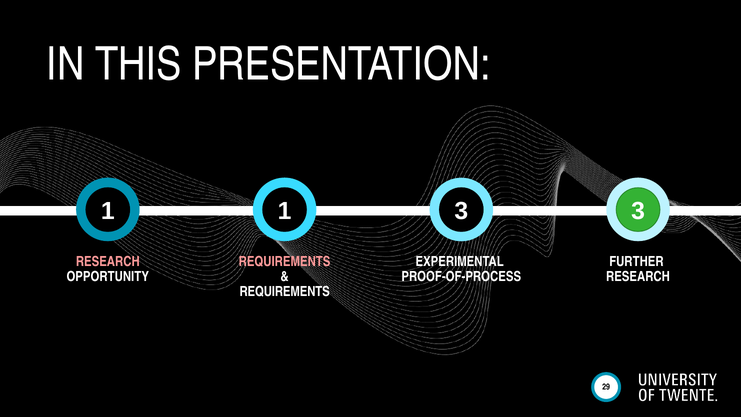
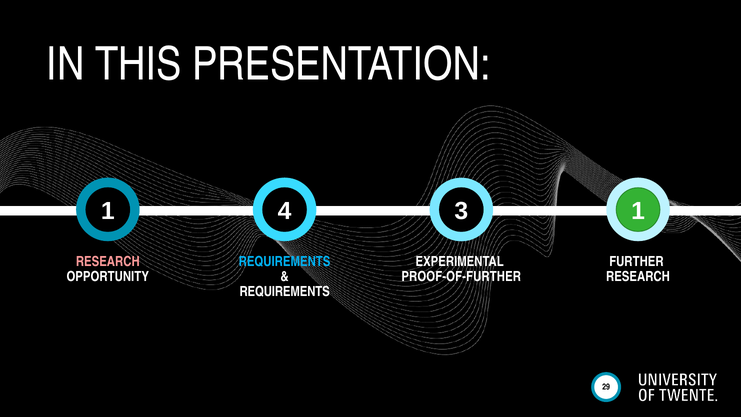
1 1: 1 -> 4 (285, 211)
3 3: 3 -> 1 (638, 211)
REQUIREMENTS colour: pink -> light blue (285, 261)
PROOF-OF-PROCESS: PROOF-OF-PROCESS -> PROOF-OF-FURTHER (461, 276)
